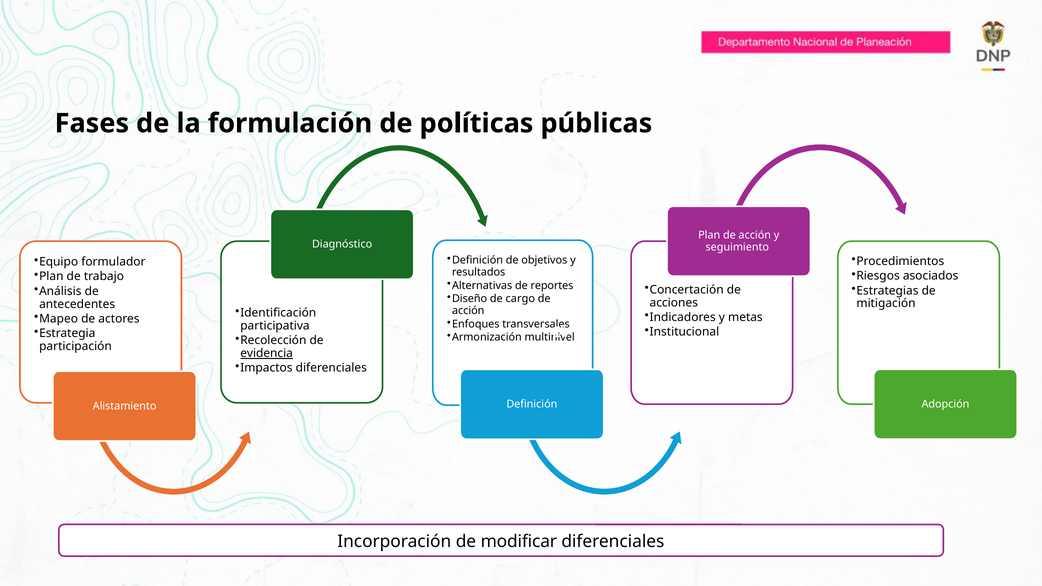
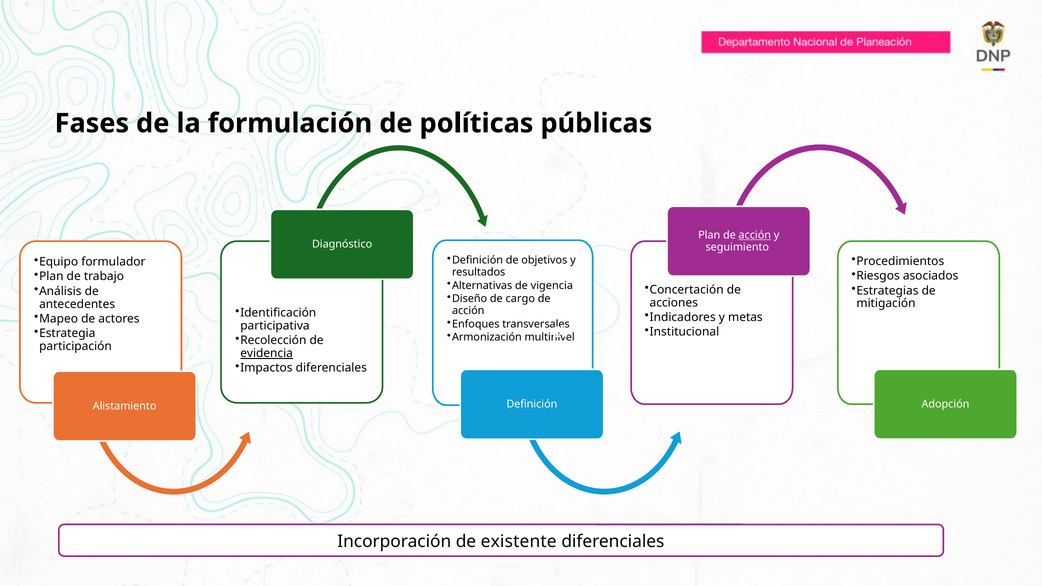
acción underline: none -> present (755, 235)
reportes: reportes -> vigencia (552, 286)
modificar: modificar -> existente (519, 542)
